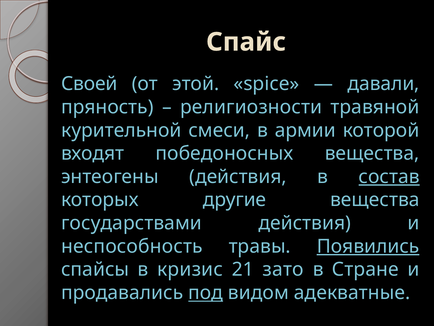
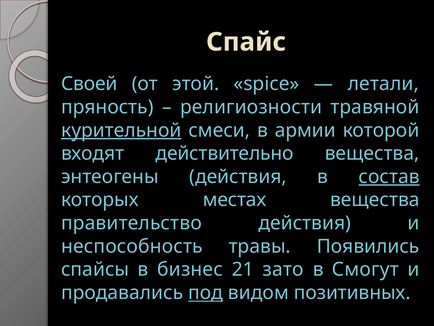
давали: давали -> летали (383, 84)
курительной underline: none -> present (121, 130)
победоносных: победоносных -> действительно (225, 153)
другие: другие -> местах (235, 200)
государствами: государствами -> правительство (131, 223)
Появились underline: present -> none (368, 246)
кризис: кризис -> бизнес (190, 269)
Стране: Стране -> Смогут (365, 269)
адекватные: адекватные -> позитивных (352, 292)
